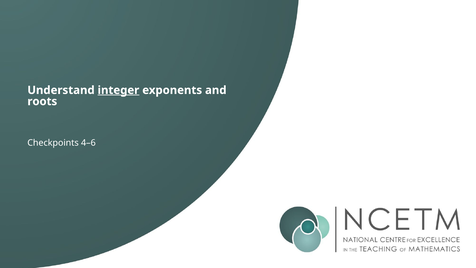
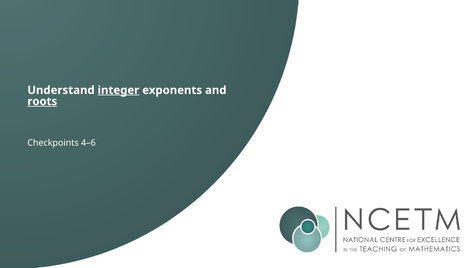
roots underline: none -> present (42, 101)
